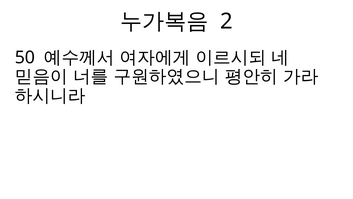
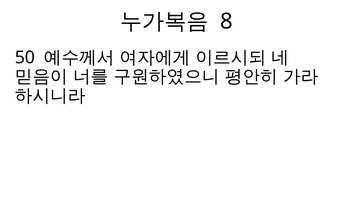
2: 2 -> 8 (227, 21)
